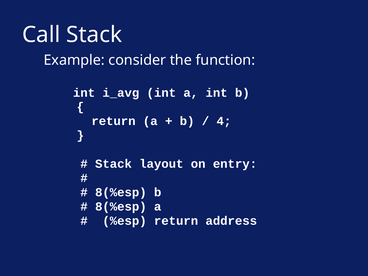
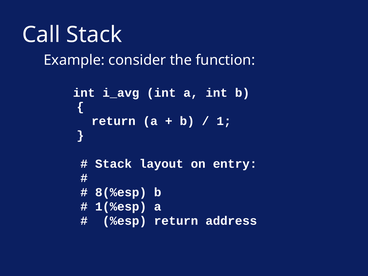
4: 4 -> 1 (224, 121)
8(%esp: 8(%esp -> 1(%esp (121, 207)
